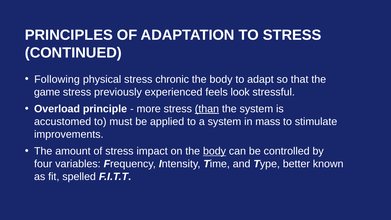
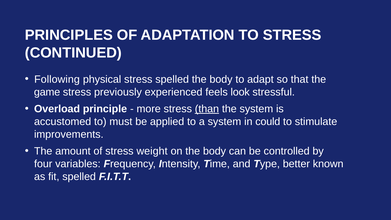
stress chronic: chronic -> spelled (172, 79)
mass: mass -> could (268, 122)
impact: impact -> weight (152, 151)
body underline: present -> none (214, 151)
